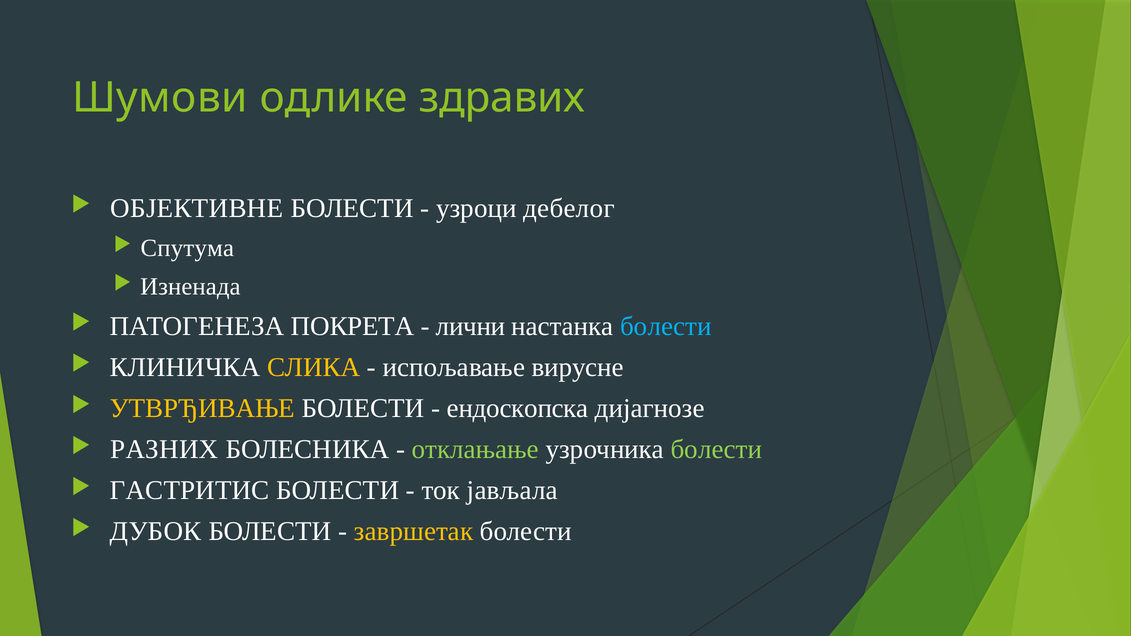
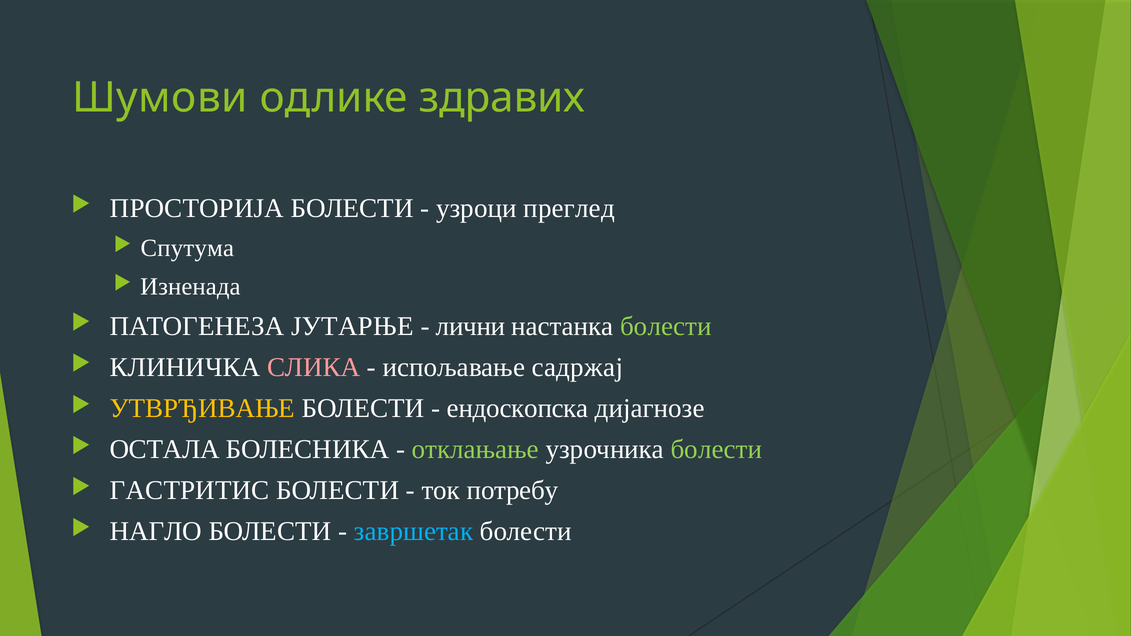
ОБЈЕКТИВНЕ: ОБЈЕКТИВНЕ -> ПРОСТОРИЈА (197, 208)
дебелог: дебелог -> преглед (569, 208)
ПОКРЕТА: ПОКРЕТА -> ЈУТАРЊЕ (352, 326)
болести colour: light blue -> light green (666, 326)
СЛИКА colour: yellow -> pink (314, 367)
вирусне: вирусне -> садржај (577, 367)
РАЗНИХ: РАЗНИХ -> ОСТАЛА (165, 449)
јављала: јављала -> потребу (513, 491)
ДУБОК: ДУБОК -> НАГЛО (156, 532)
завршетак colour: yellow -> light blue (414, 532)
